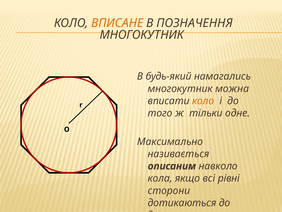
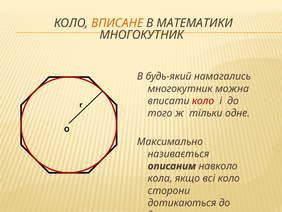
ПОЗНАЧЕННЯ: ПОЗНАЧЕННЯ -> МАТЕМАТИКИ (195, 23)
коло colour: orange -> red (203, 101)
всі рівні: рівні -> коло (229, 178)
